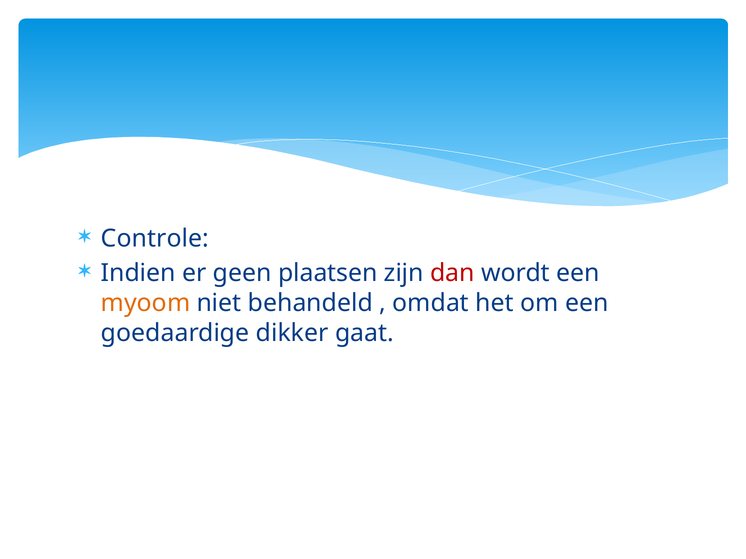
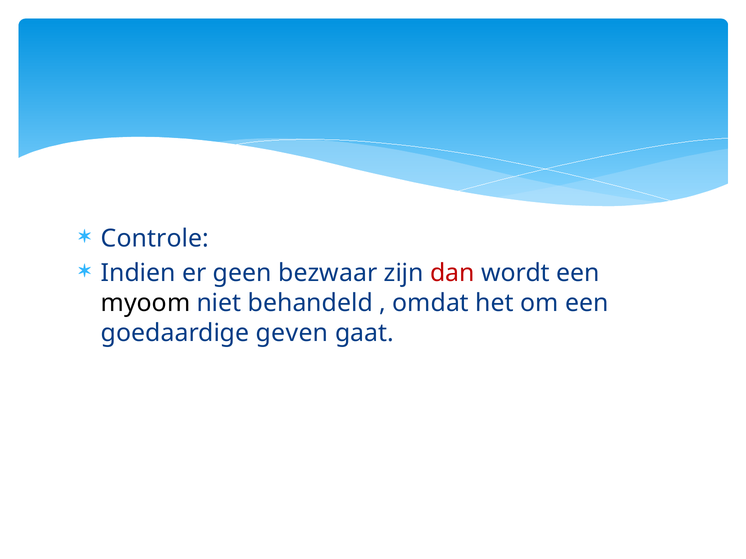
plaatsen: plaatsen -> bezwaar (328, 273)
myoom colour: orange -> black (146, 303)
dikker: dikker -> geven (292, 333)
